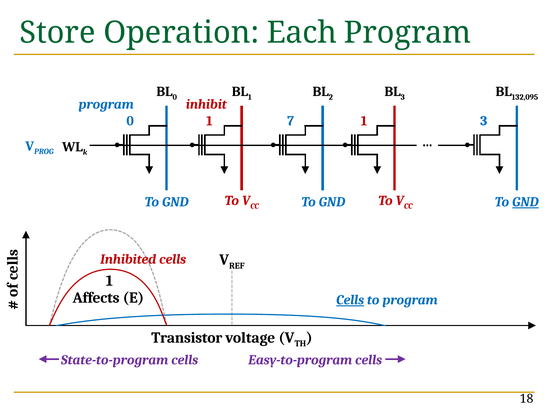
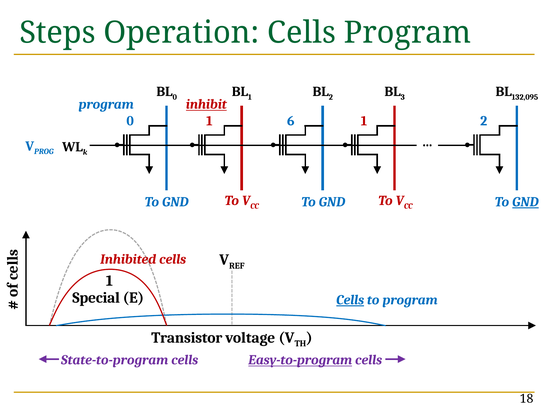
Store: Store -> Steps (57, 33)
Operation Each: Each -> Cells (302, 33)
inhibit underline: none -> present (206, 104)
7: 7 -> 6 (291, 121)
1 3: 3 -> 2 (484, 121)
Affects: Affects -> Special (96, 298)
Easy-to-program underline: none -> present (300, 360)
